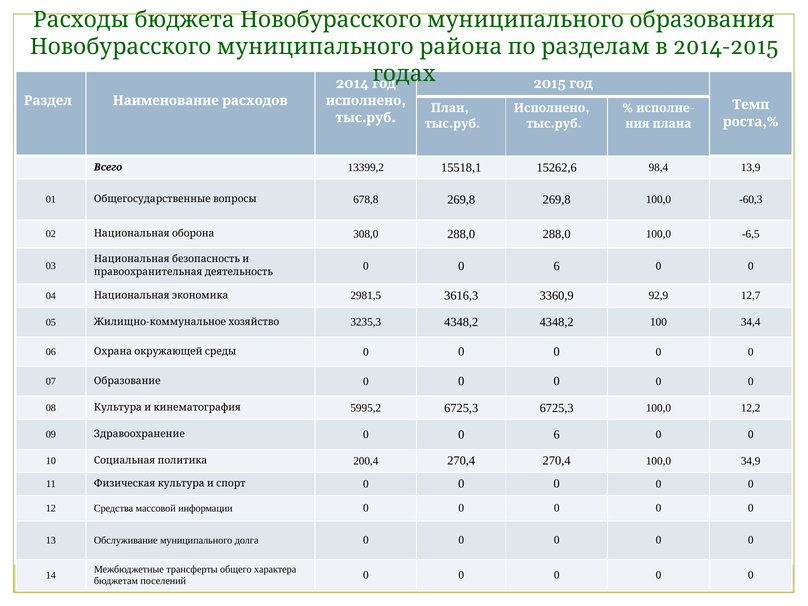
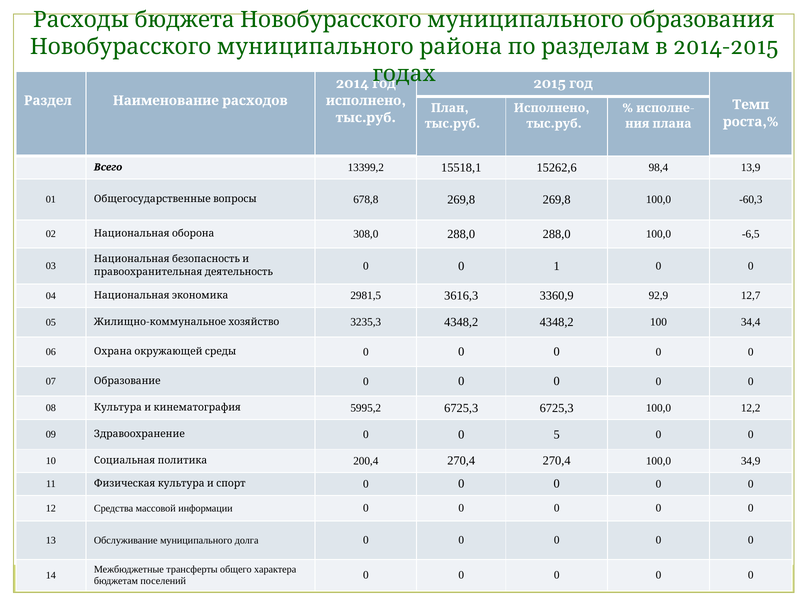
6: 6 -> 1 (557, 266)
Здравоохранение 0 0 6: 6 -> 5 (557, 435)
